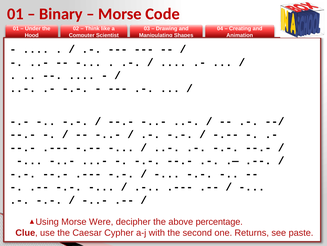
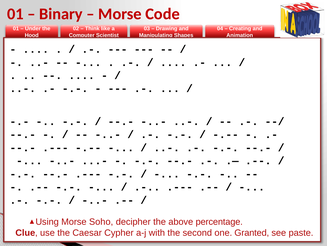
Were: Were -> Soho (101, 221)
Returns: Returns -> Granted (252, 232)
